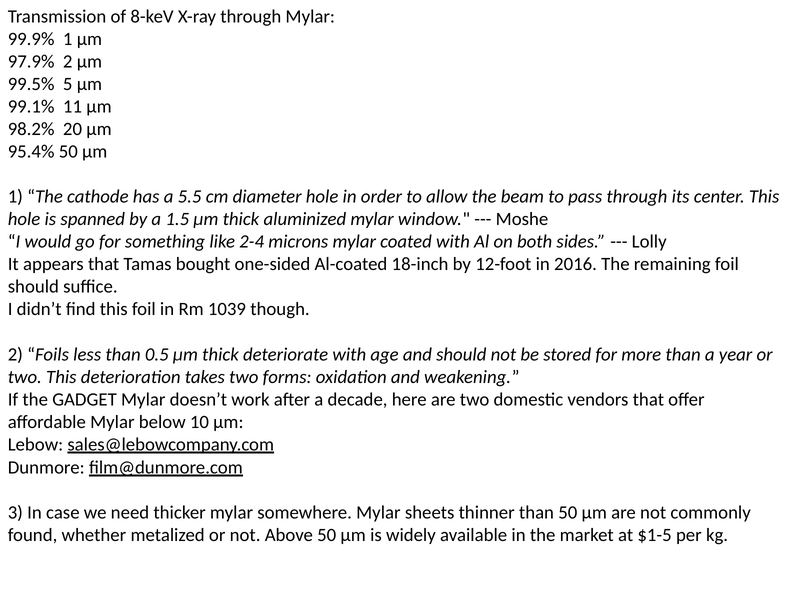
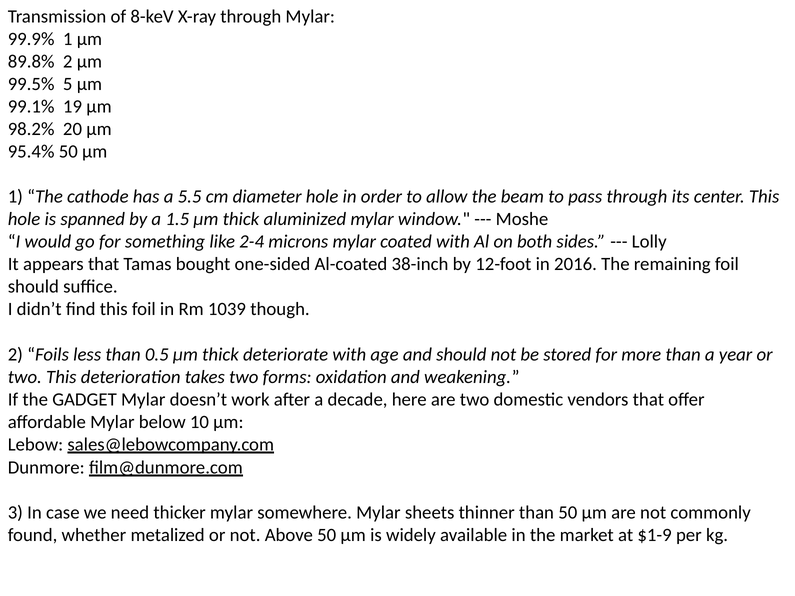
97.9%: 97.9% -> 89.8% (31, 62)
11: 11 -> 19 (72, 107)
18-inch: 18-inch -> 38-inch (420, 264)
$1-5: $1-5 -> $1-9 (655, 536)
